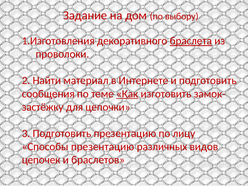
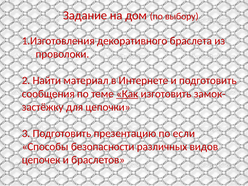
браслета underline: present -> none (191, 41)
лицу: лицу -> если (184, 133)
Способы презентацию: презентацию -> безопасности (103, 147)
